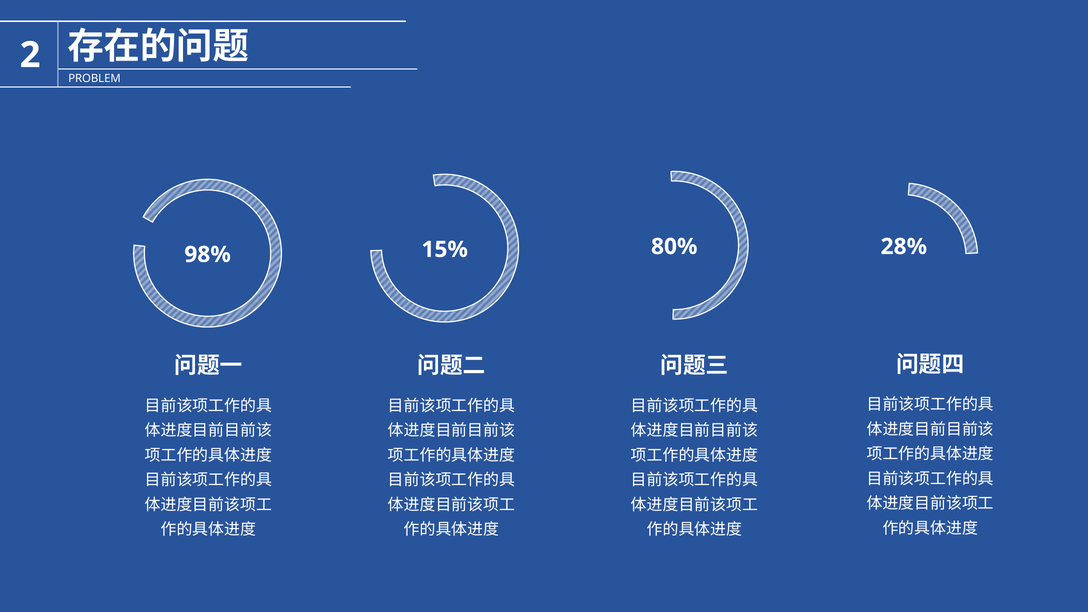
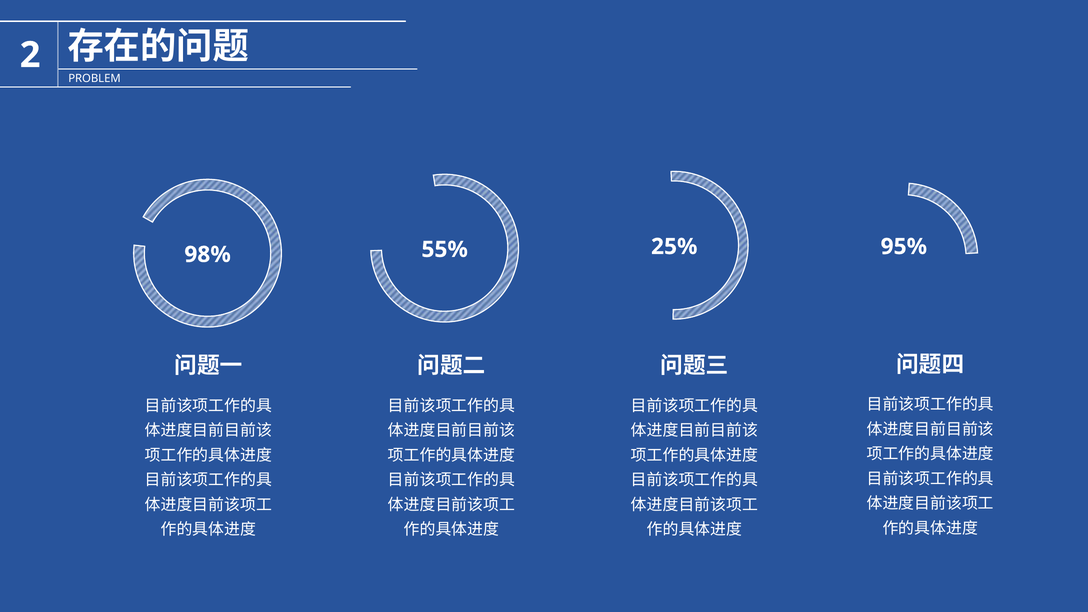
80%: 80% -> 25% (674, 247)
28%: 28% -> 95% (904, 247)
15%: 15% -> 55% (445, 249)
